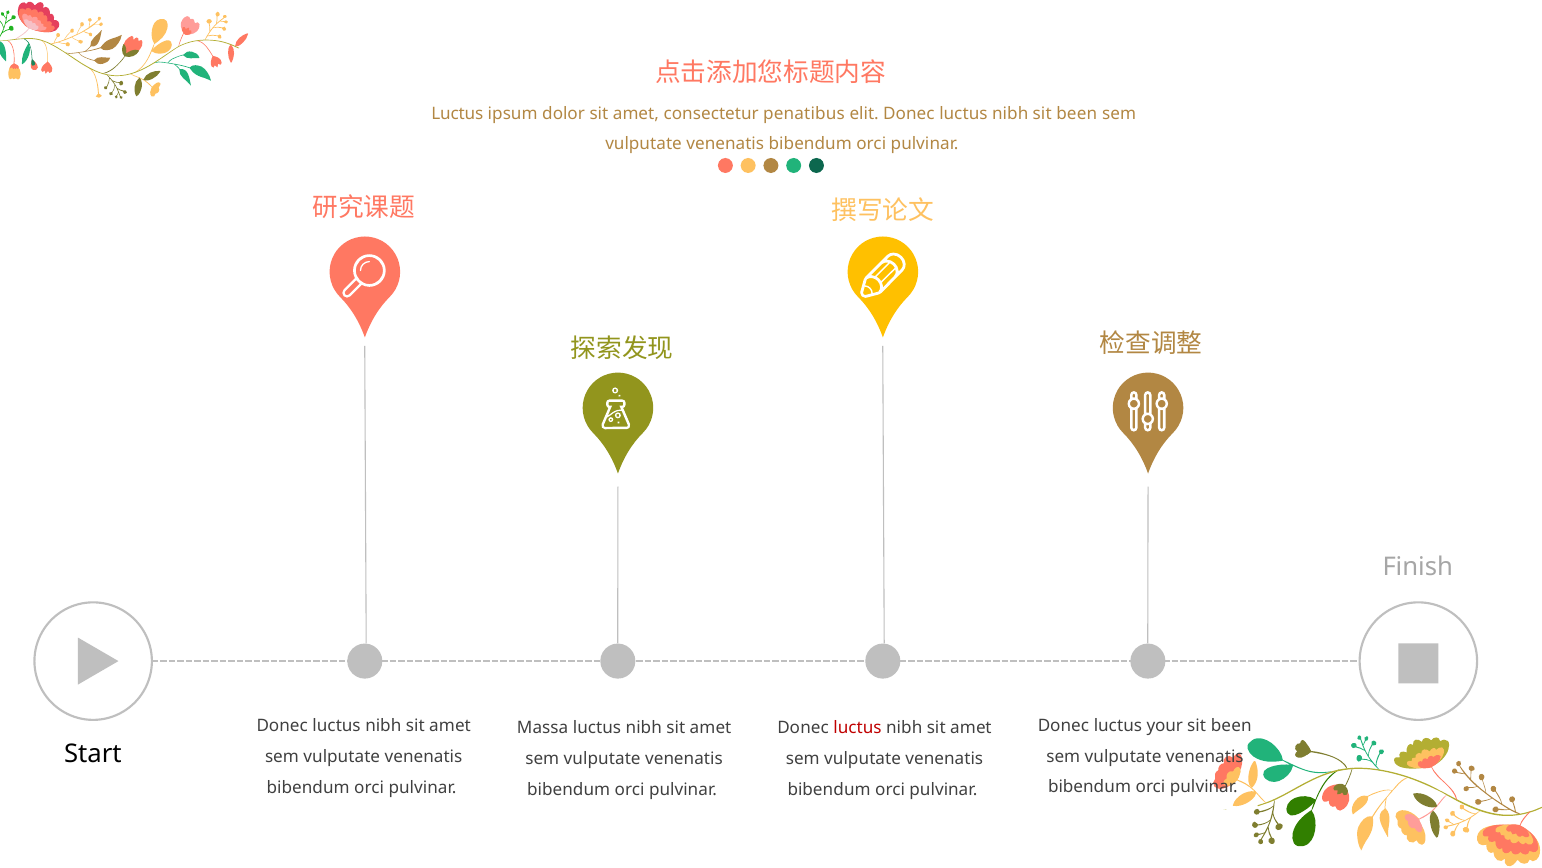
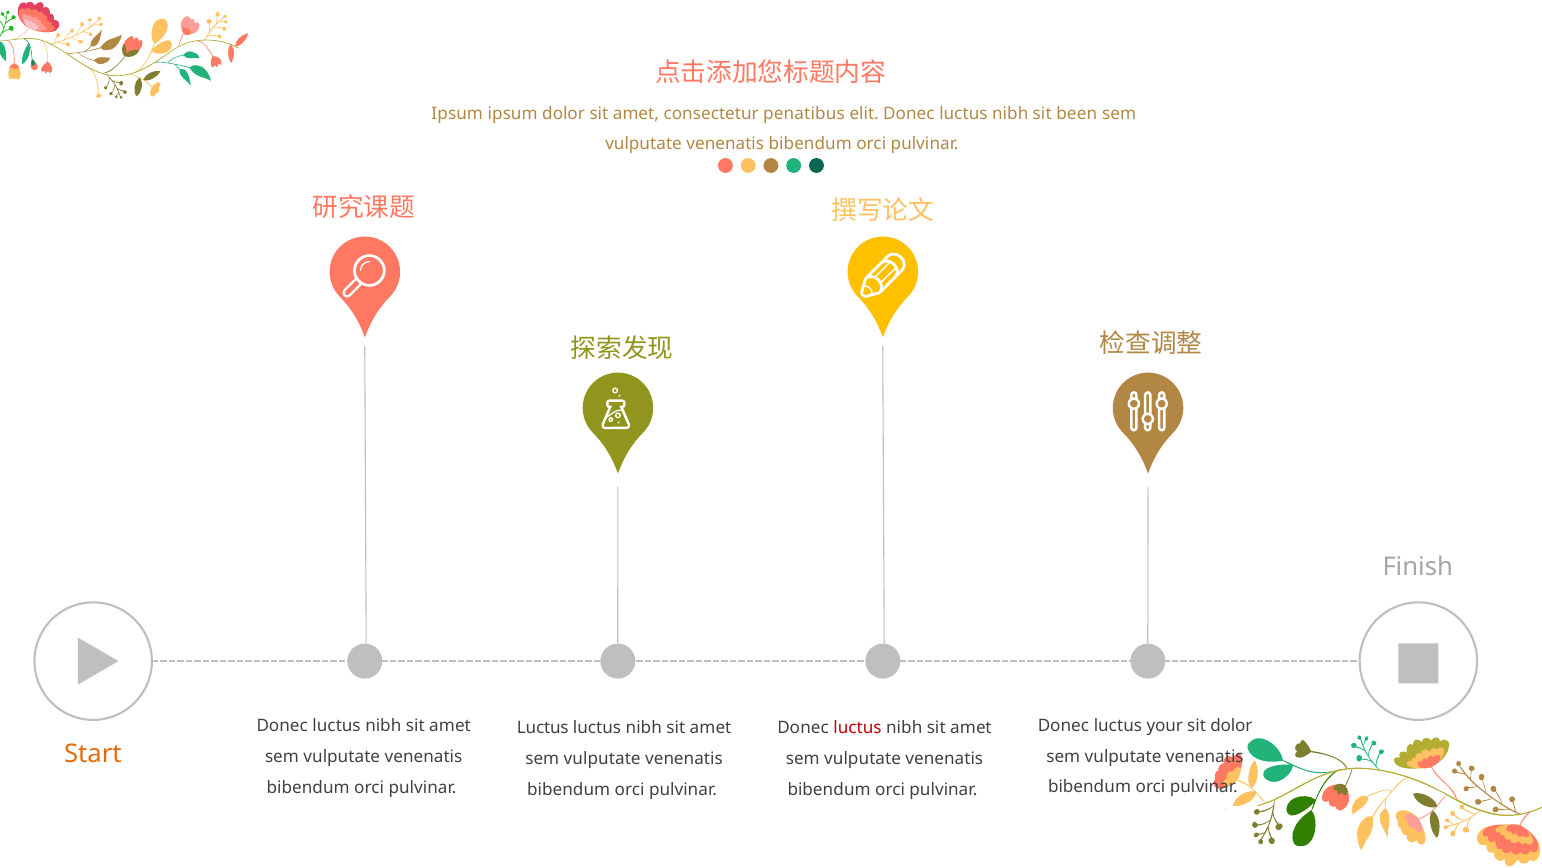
Luctus: Luctus -> Ipsum (457, 113)
been: been -> dolor (1231, 725)
Massa: Massa -> Luctus (543, 727)
Start colour: black -> orange (93, 754)
